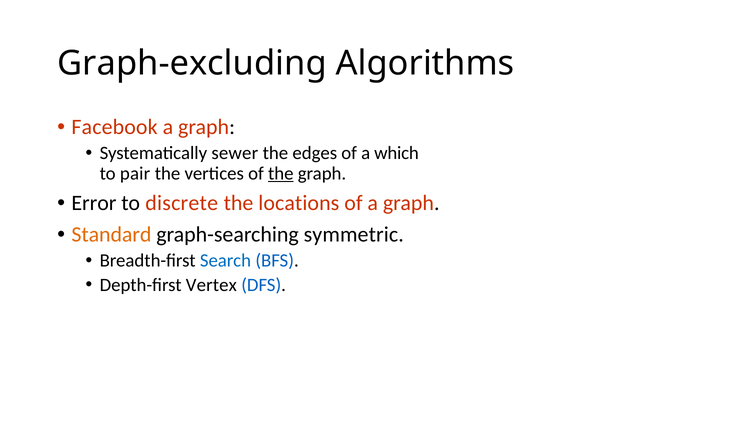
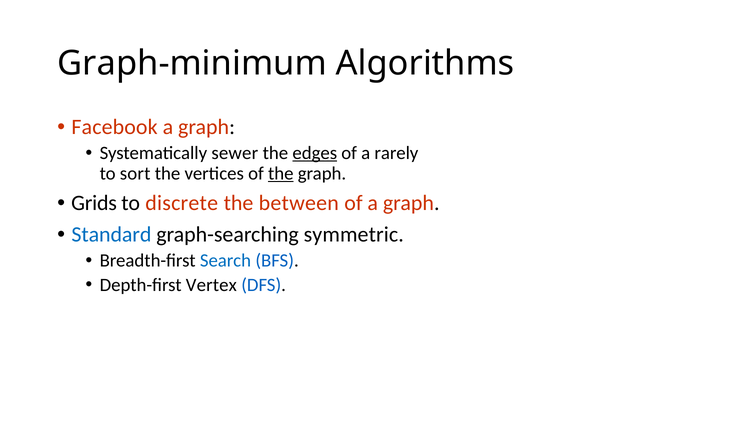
Graph-excluding: Graph-excluding -> Graph-minimum (192, 63)
edges underline: none -> present (315, 153)
which: which -> rarely (396, 153)
pair: pair -> sort (135, 173)
Error: Error -> Grids (94, 203)
locations: locations -> between (299, 203)
Standard colour: orange -> blue (111, 235)
